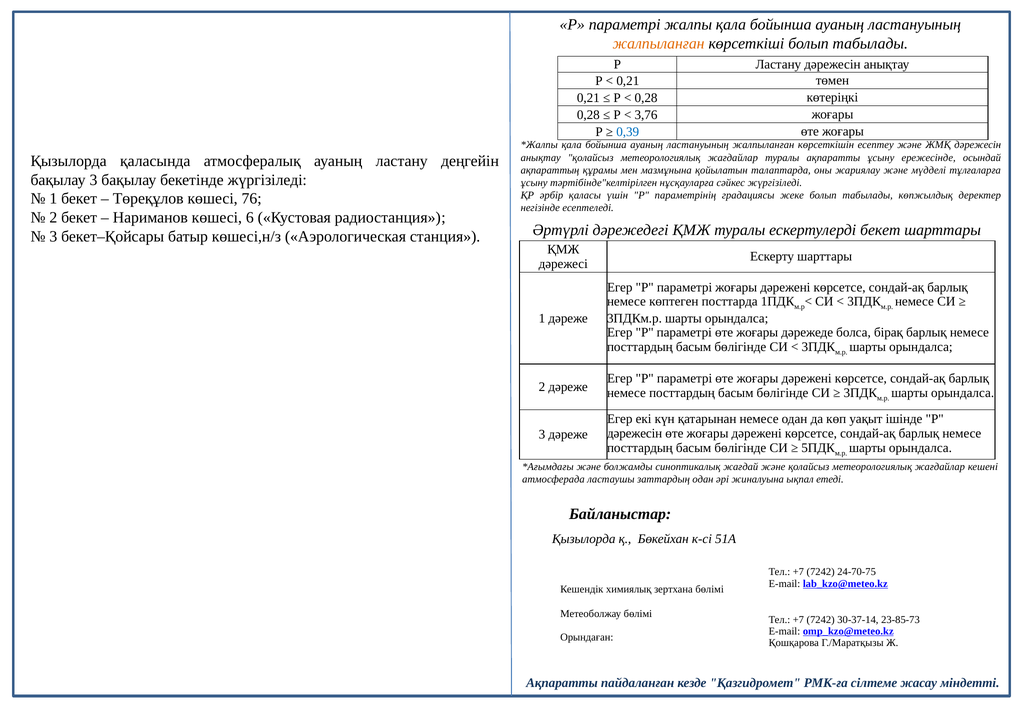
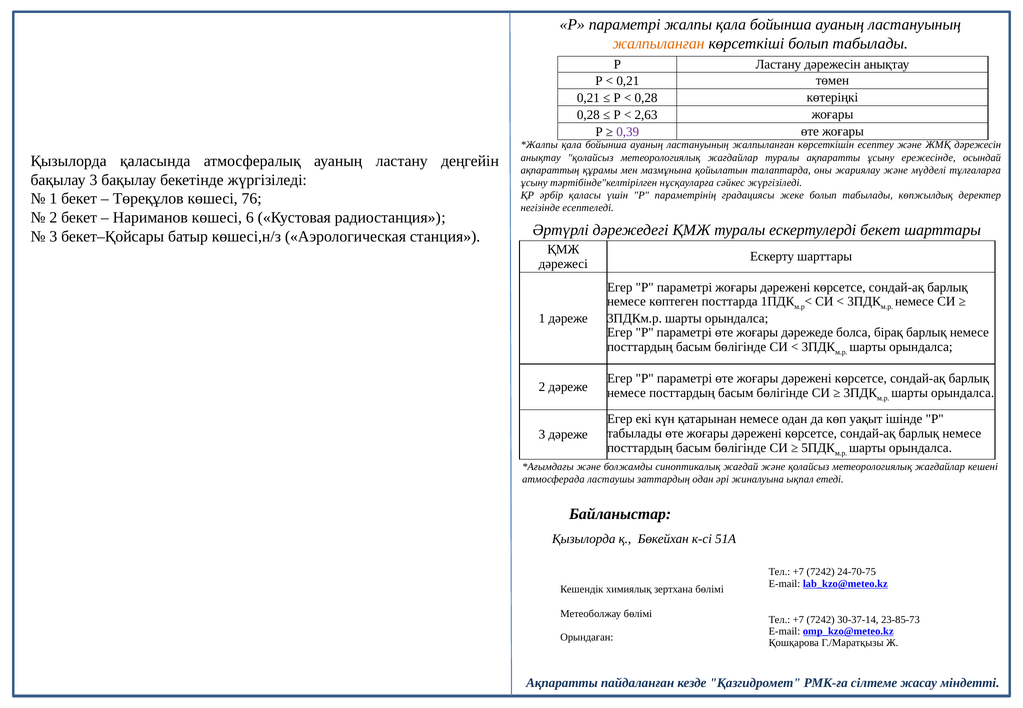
3,76: 3,76 -> 2,63 (646, 115)
0,39 colour: blue -> purple (628, 132)
дәрежесін: дәрежесін -> табылады (635, 434)
